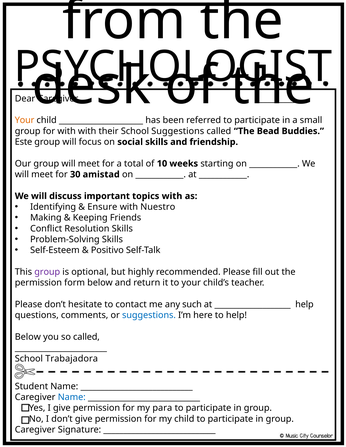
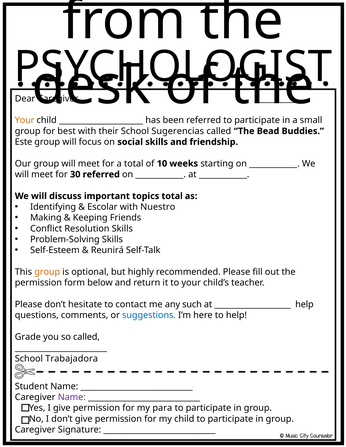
for with: with -> best (67, 131)
School Suggestions: Suggestions -> Sugerencias (178, 131)
30 amistad: amistad -> referred (101, 175)
topics with: with -> total (172, 196)
Ensure: Ensure -> Escolar (102, 207)
Positivo: Positivo -> Reunirá (107, 251)
group colour: purple -> orange (47, 272)
Below: Below -> Grade (28, 337)
Name colour: blue -> purple (72, 398)
